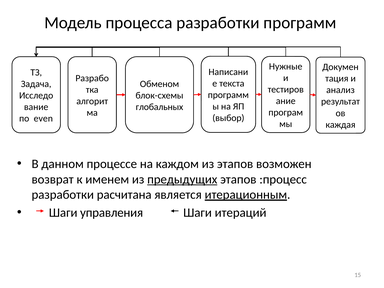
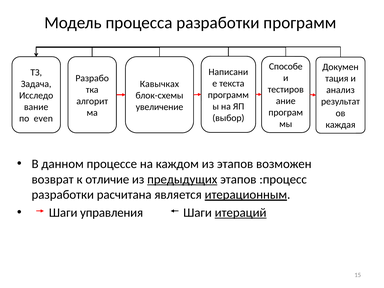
Нужные: Нужные -> Способе (286, 66)
Обменом: Обменом -> Кавычках (159, 84)
глобальных: глобальных -> увеличение (159, 107)
именем: именем -> отличие (107, 179)
итераций underline: none -> present (241, 213)
